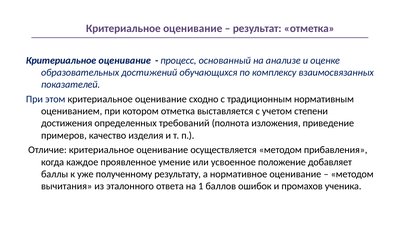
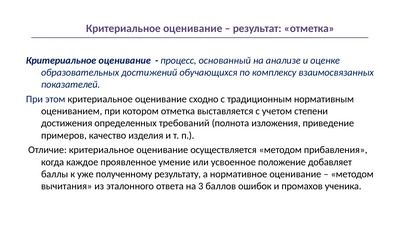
1: 1 -> 3 (201, 186)
